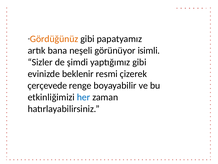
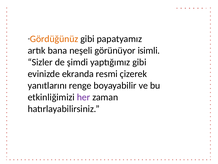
beklenir: beklenir -> ekranda (78, 74)
çerçevede: çerçevede -> yanıtlarını (47, 85)
her colour: blue -> purple (84, 97)
